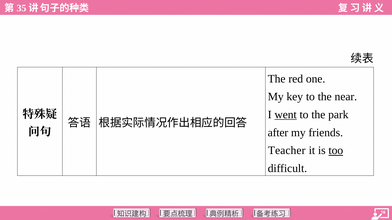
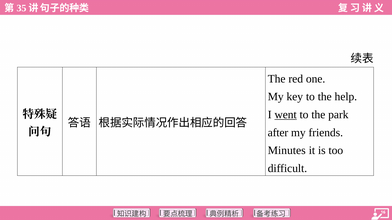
near: near -> help (346, 97)
Teacher: Teacher -> Minutes (287, 151)
too underline: present -> none (336, 151)
